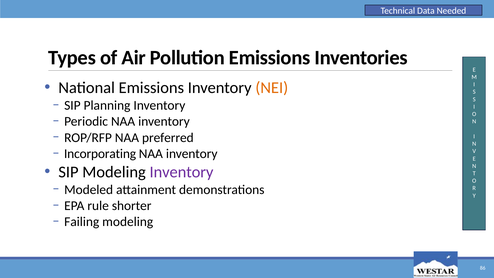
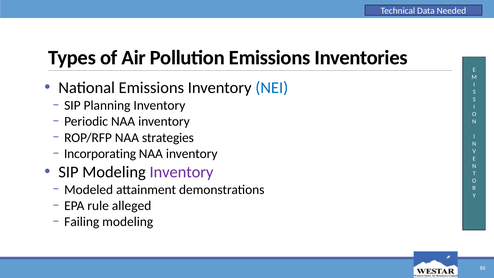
NEI colour: orange -> blue (272, 88)
preferred: preferred -> strategies (168, 138)
shorter: shorter -> alleged (132, 206)
